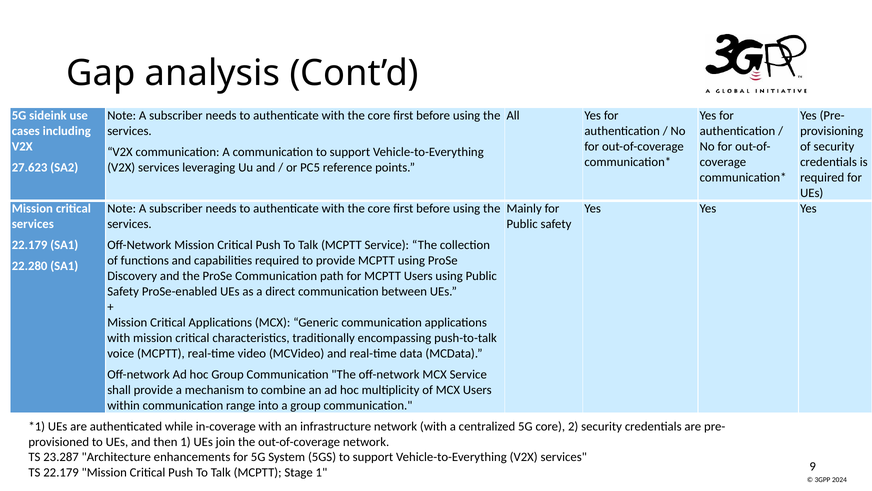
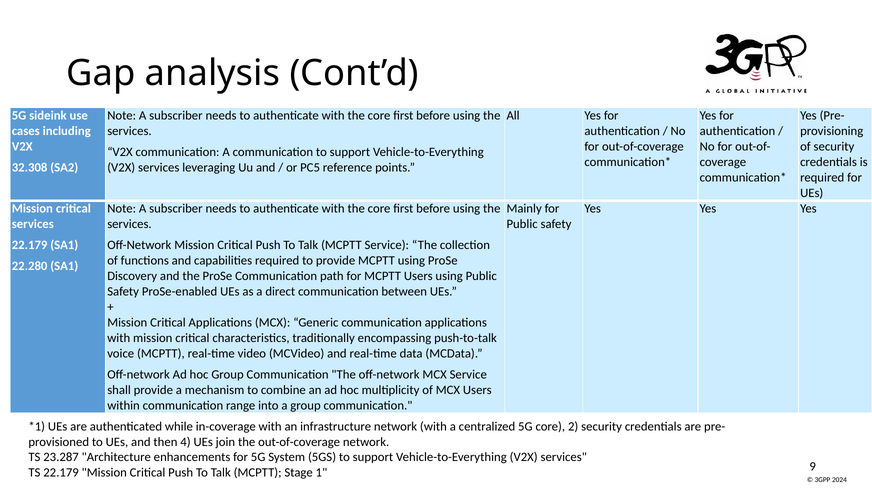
27.623: 27.623 -> 32.308 (30, 167)
then 1: 1 -> 4 (186, 441)
